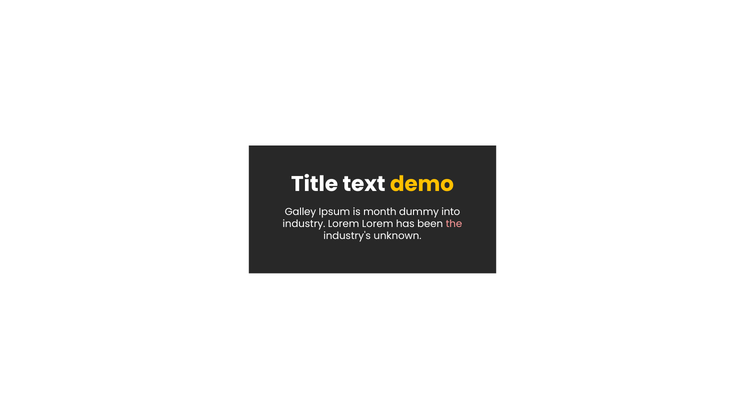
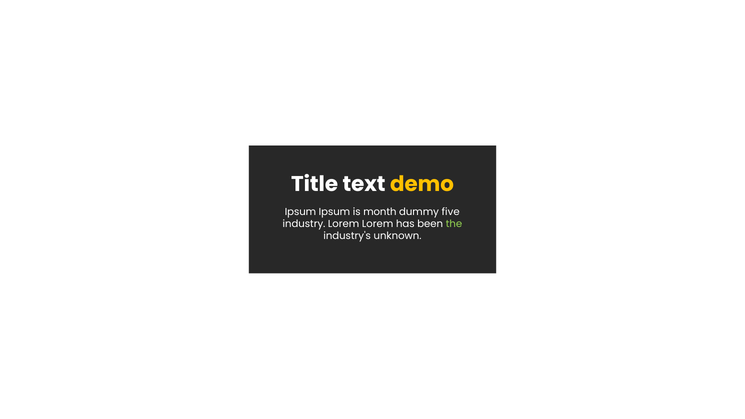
Galley: Galley -> Ipsum (300, 212)
into: into -> five (451, 212)
the colour: pink -> light green (454, 224)
